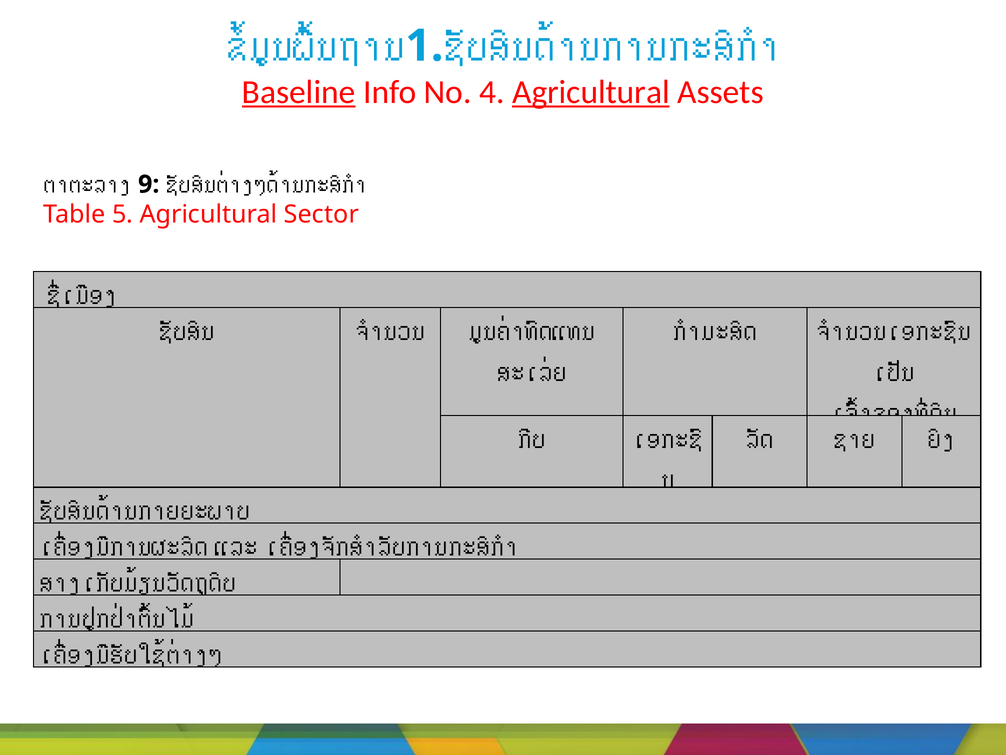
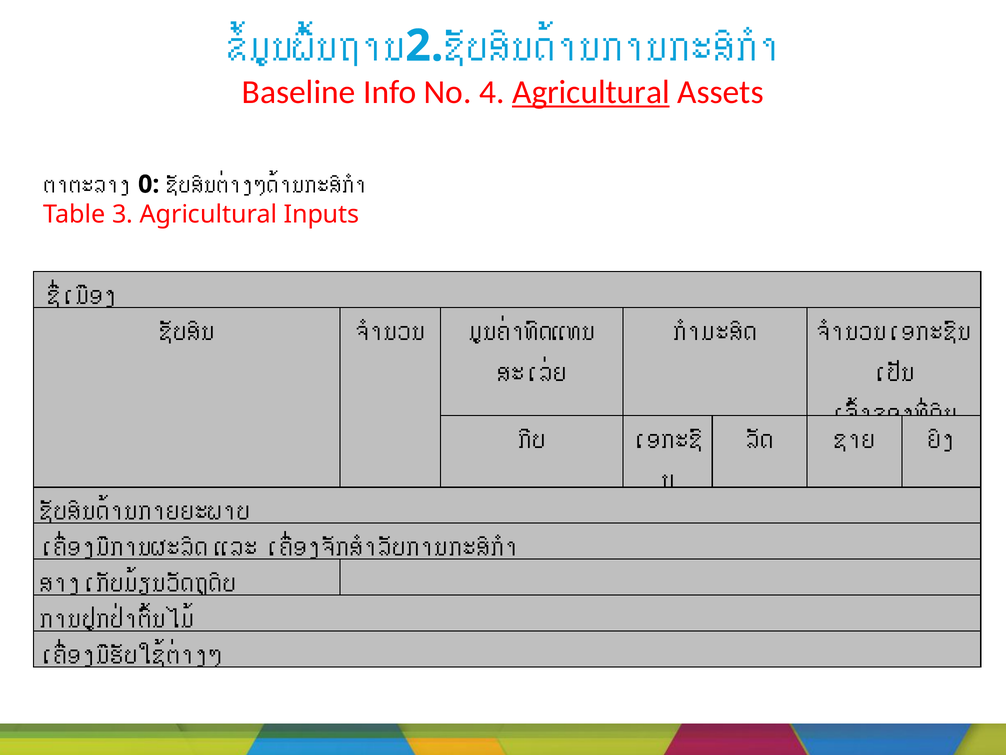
1: 1 -> 2 (424, 46)
Baseline underline: present -> none (299, 92)
9: 9 -> 0 (149, 184)
5: 5 -> 3 (123, 214)
Sector: Sector -> Inputs (322, 214)
